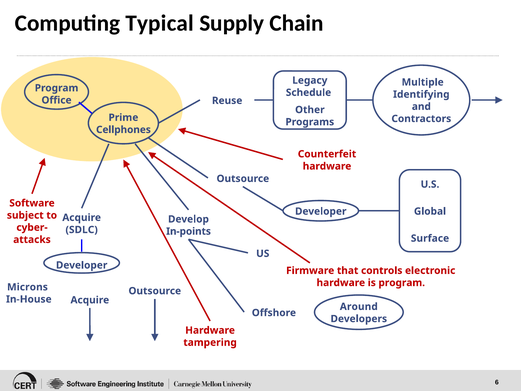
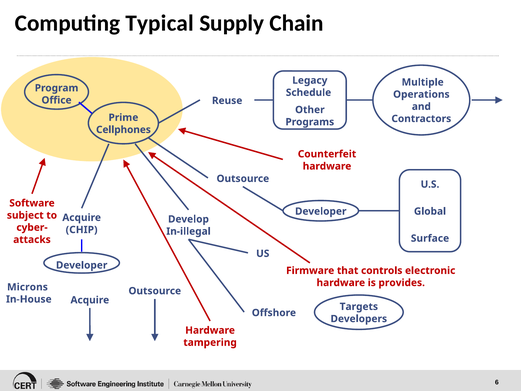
Identifying: Identifying -> Operations (421, 94)
SDLC: SDLC -> CHIP (82, 230)
In-points: In-points -> In-illegal (188, 231)
is program: program -> provides (402, 283)
Around: Around -> Targets (359, 306)
